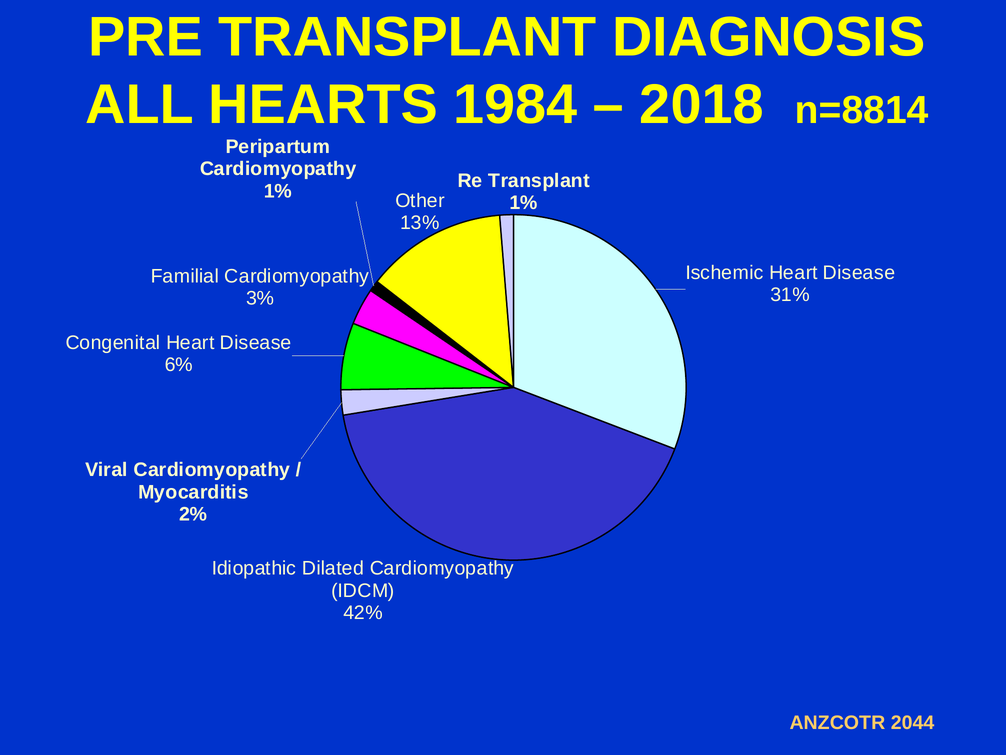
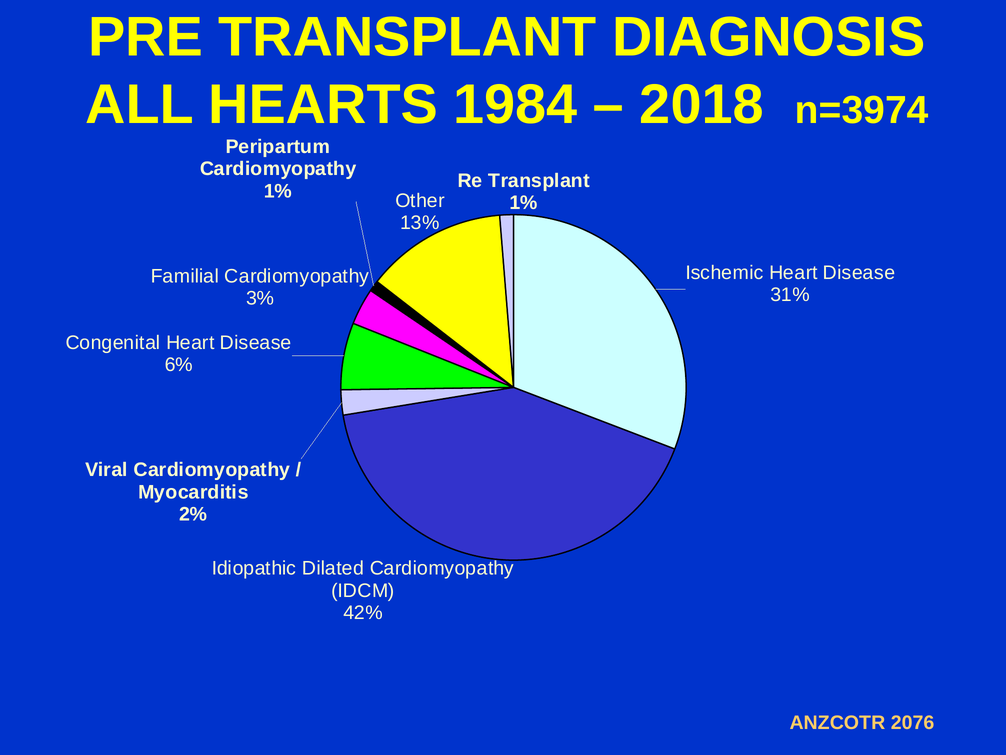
n=8814: n=8814 -> n=3974 (862, 110)
2044: 2044 -> 2076 (913, 722)
